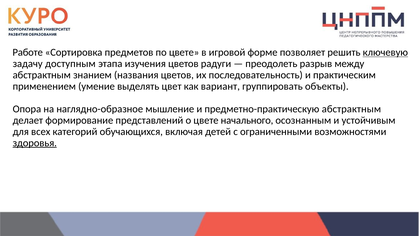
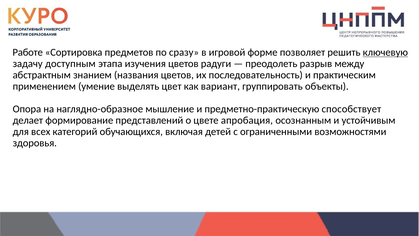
по цвете: цвете -> сразу (184, 52)
предметно-практическую абстрактным: абстрактным -> способствует (351, 109)
начального: начального -> апробация (247, 120)
здоровья underline: present -> none (35, 143)
